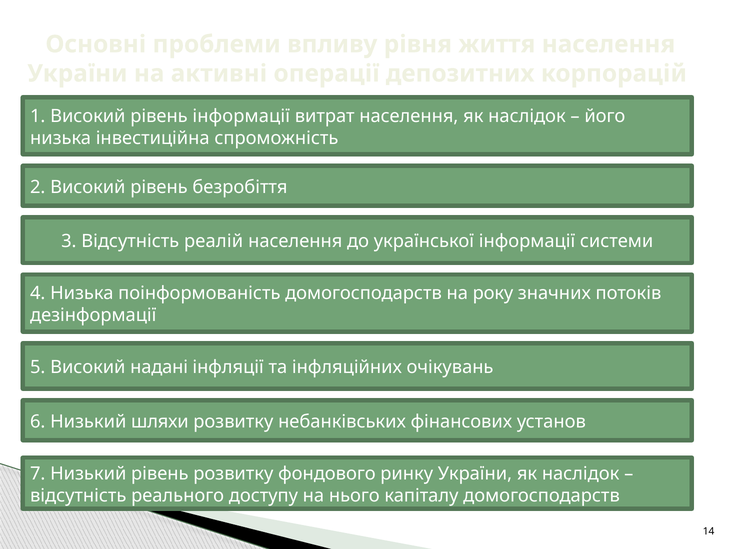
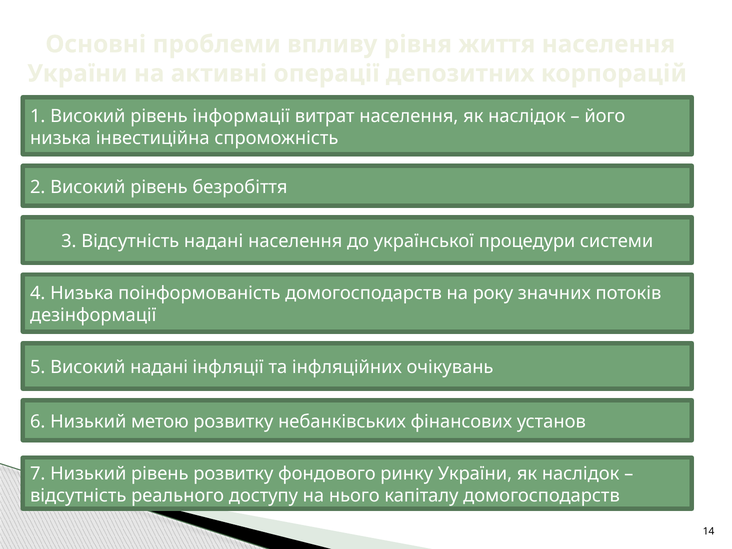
Відсутність реалій: реалій -> надані (214, 241)
української інформації: інформації -> процедури (527, 241)
шляхи: шляхи -> метою (160, 422)
